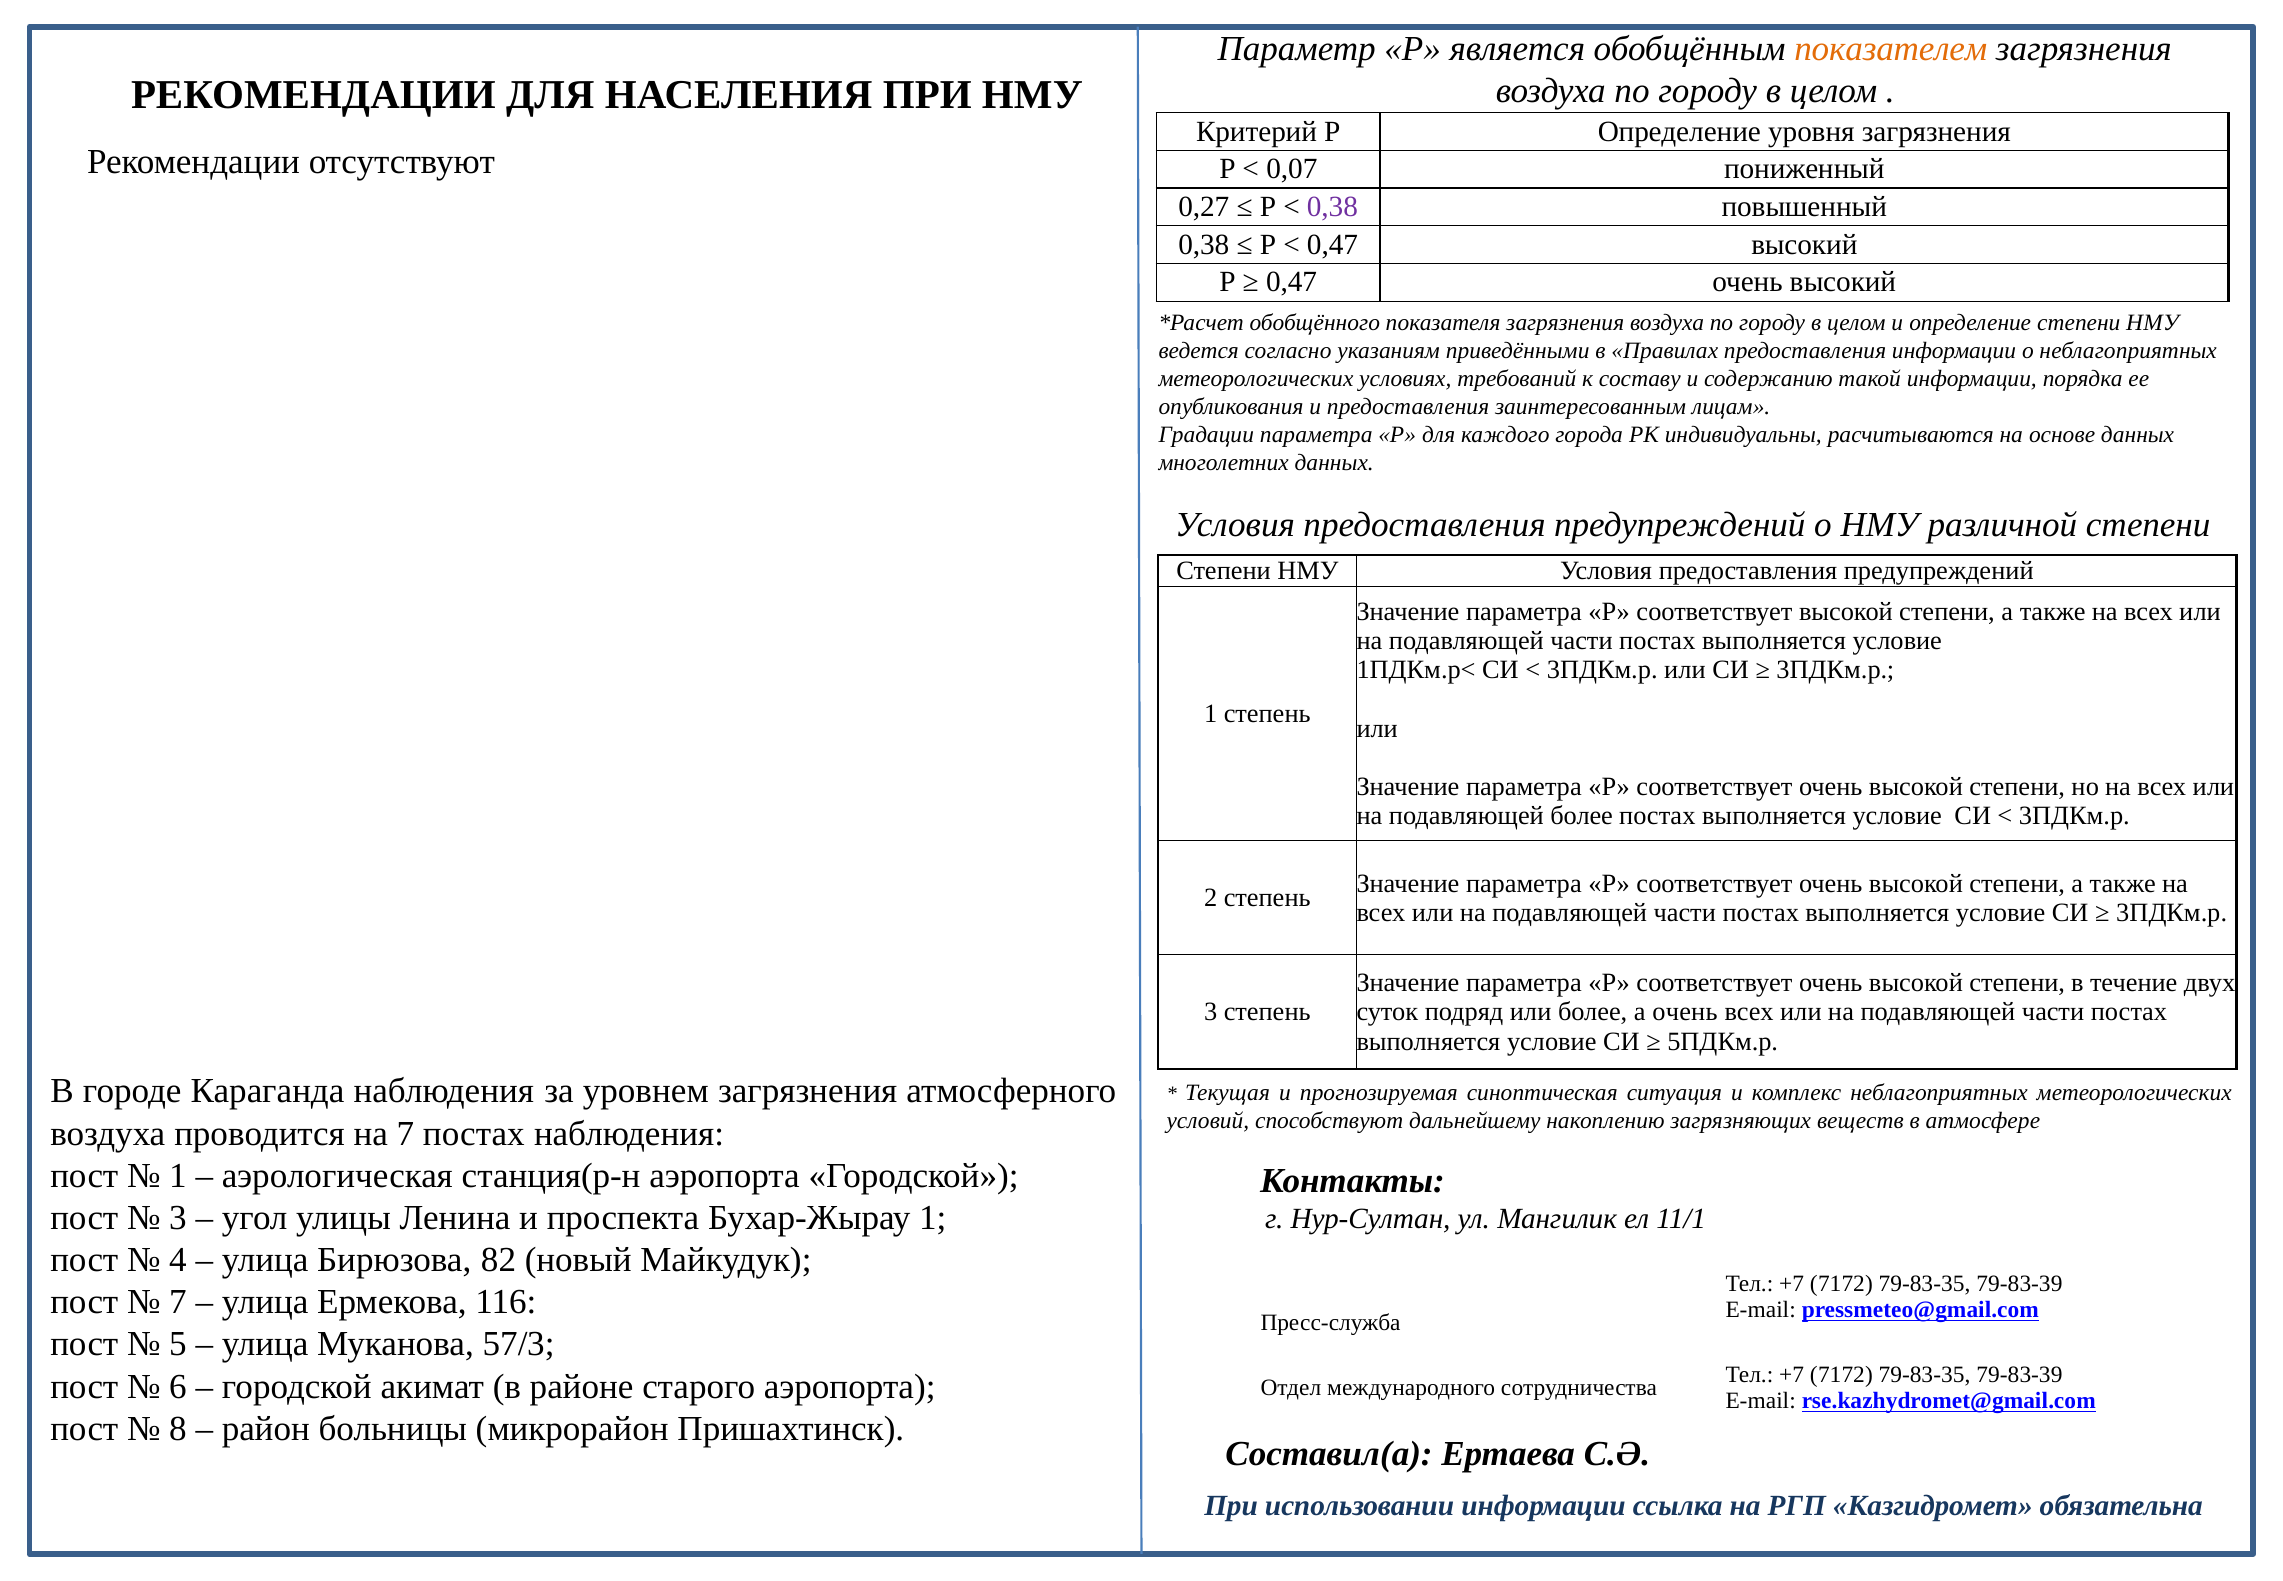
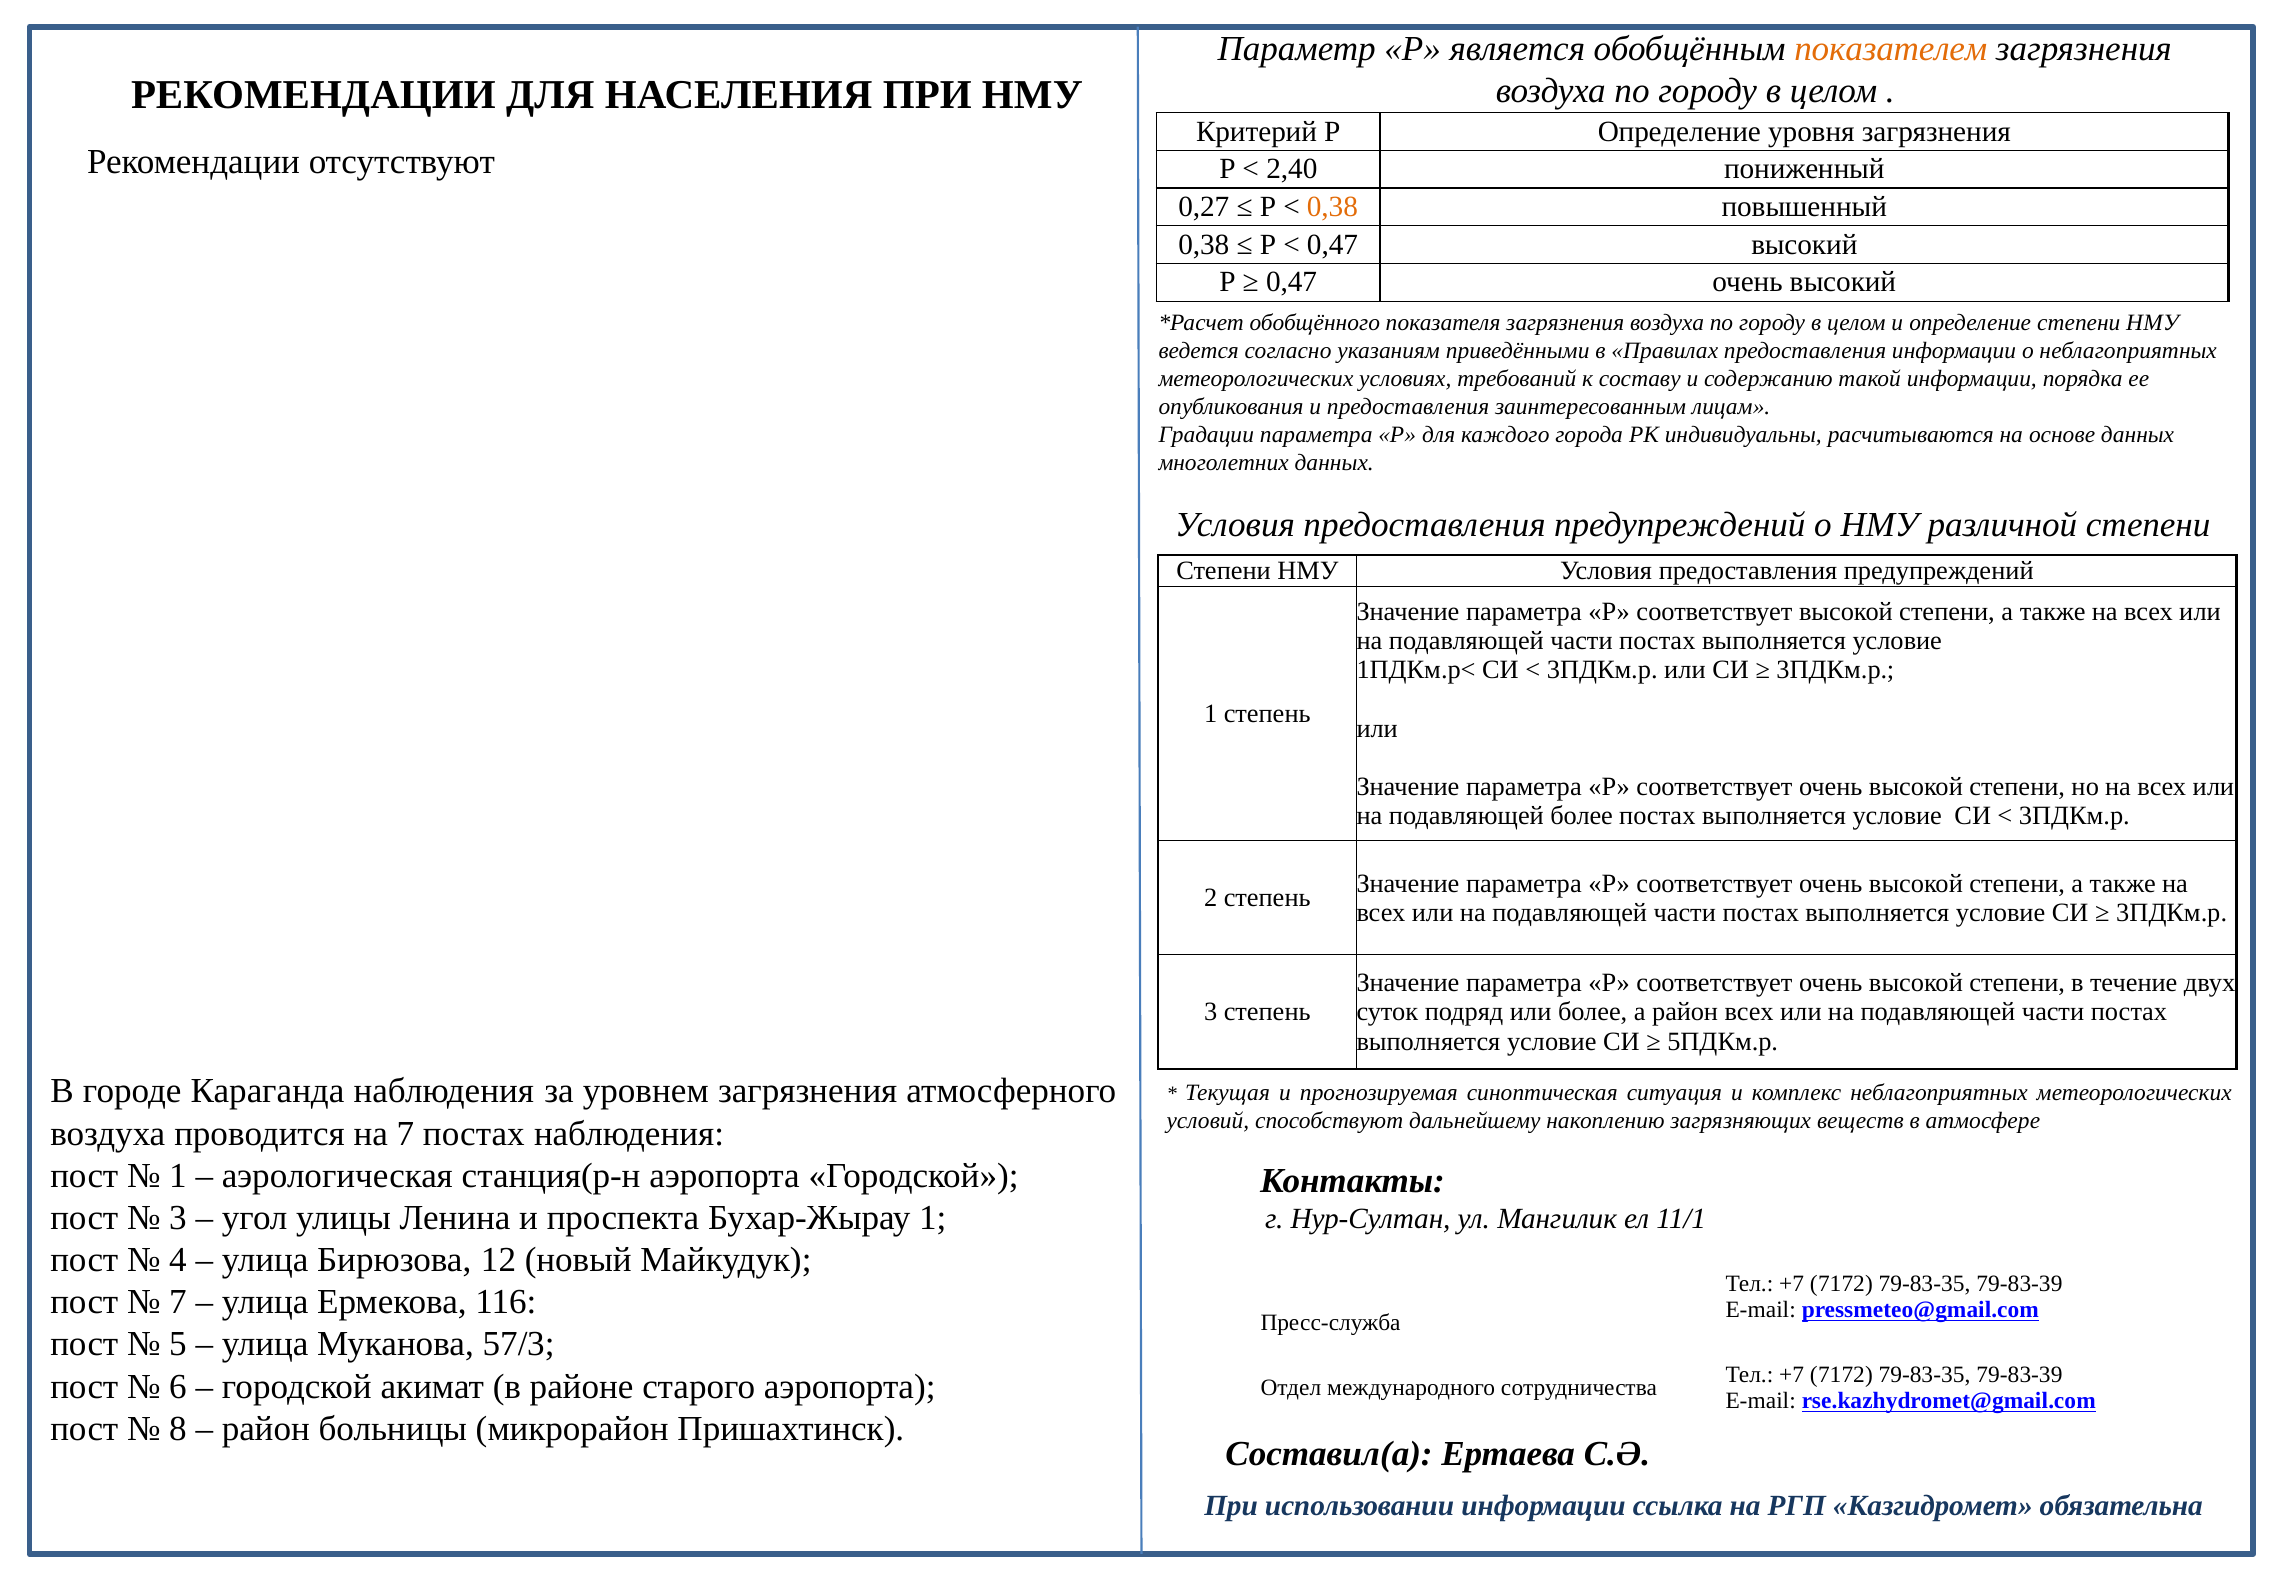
0,07: 0,07 -> 2,40 (1292, 169)
0,38 colour: purple -> orange (1332, 207)
а очень: очень -> район (1685, 1012)
82: 82 -> 12 (499, 1260)
